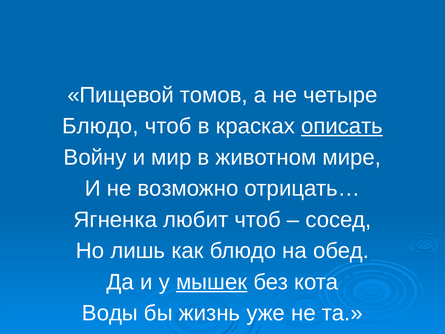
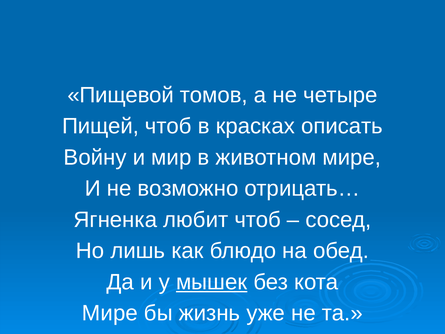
Блюдо: Блюдо -> Пищей (100, 126)
описать underline: present -> none (342, 126)
Воды: Воды -> Мире (110, 313)
